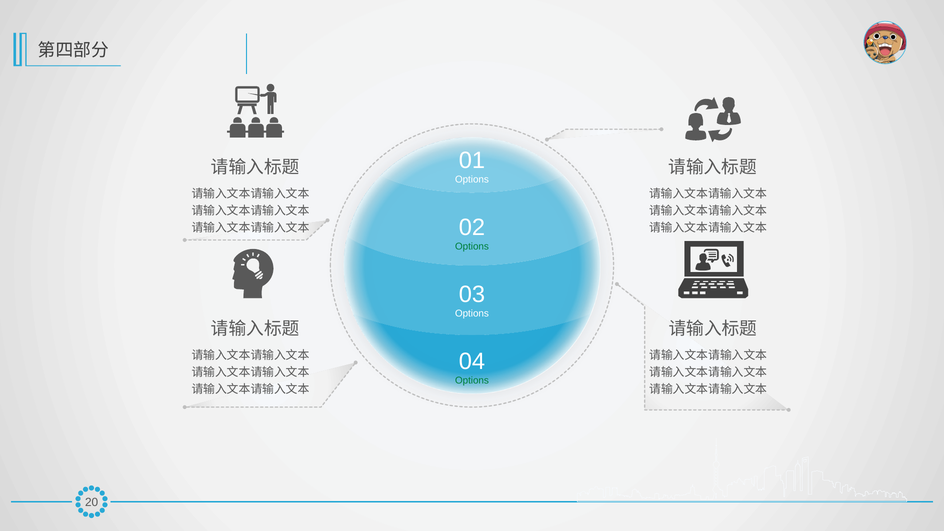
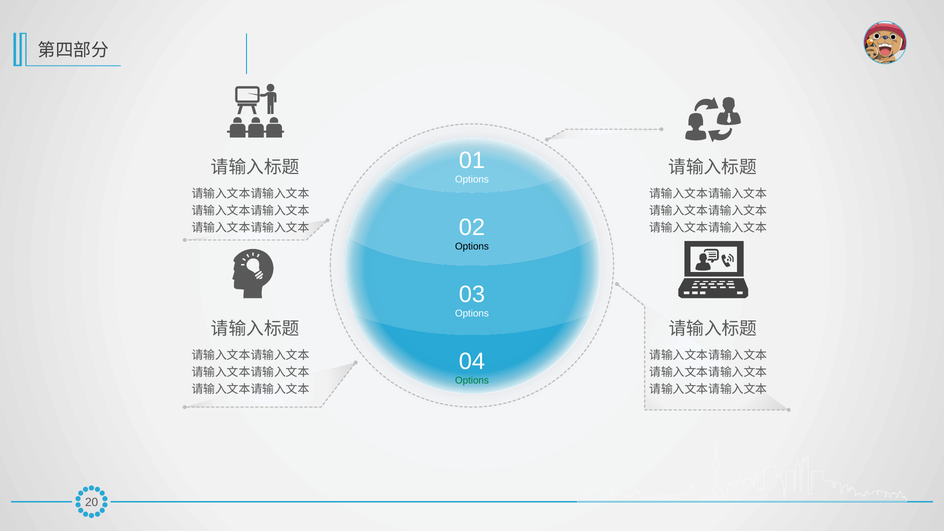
Options colour: green -> black (472, 246)
